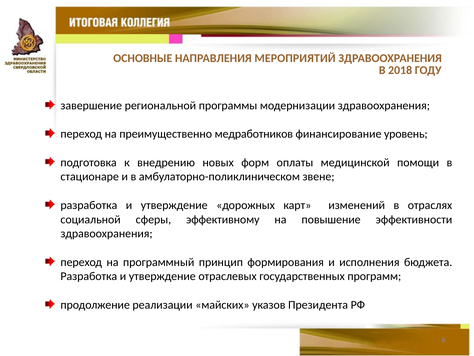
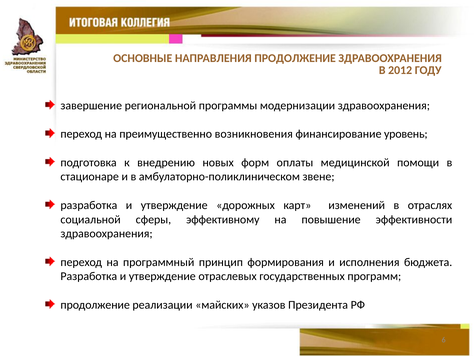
НАПРАВЛЕНИЯ МЕРОПРИЯТИЙ: МЕРОПРИЯТИЙ -> ПРОДОЛЖЕНИЕ (295, 58)
2018: 2018 -> 2012 (400, 70)
медработников: медработников -> возникновения (254, 134)
